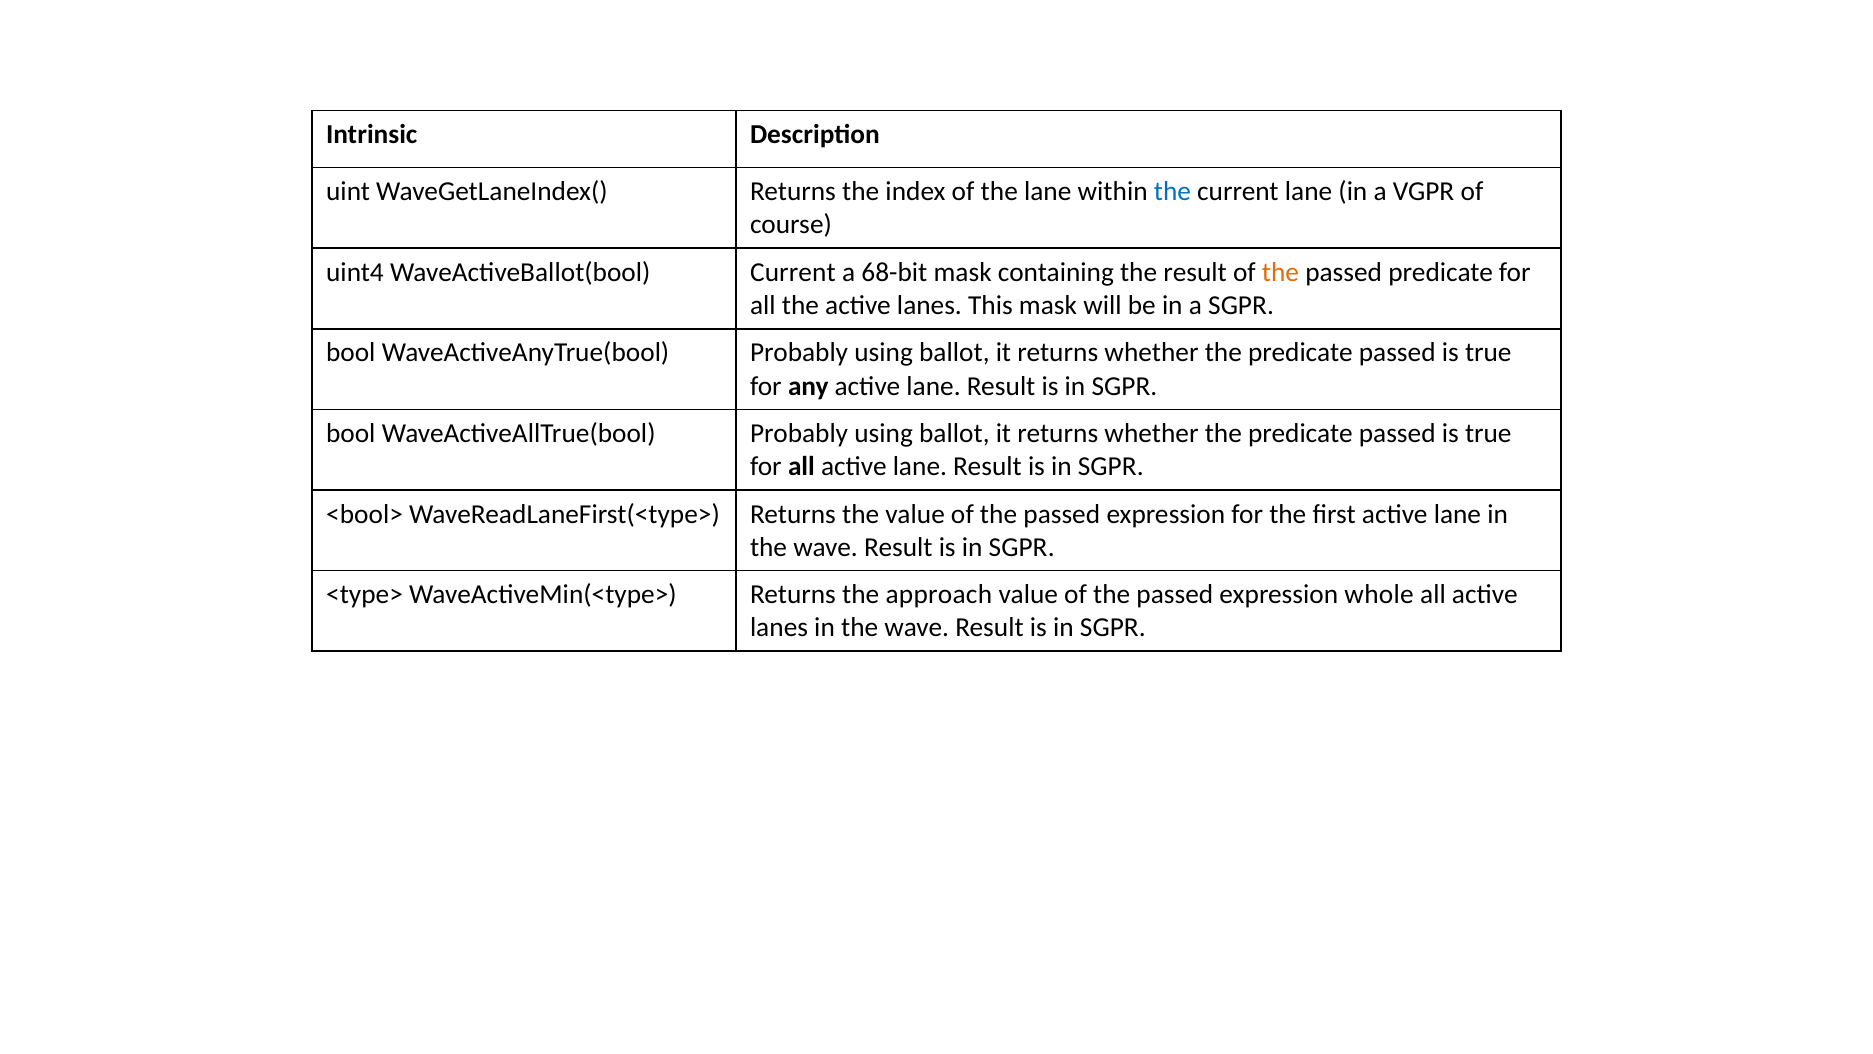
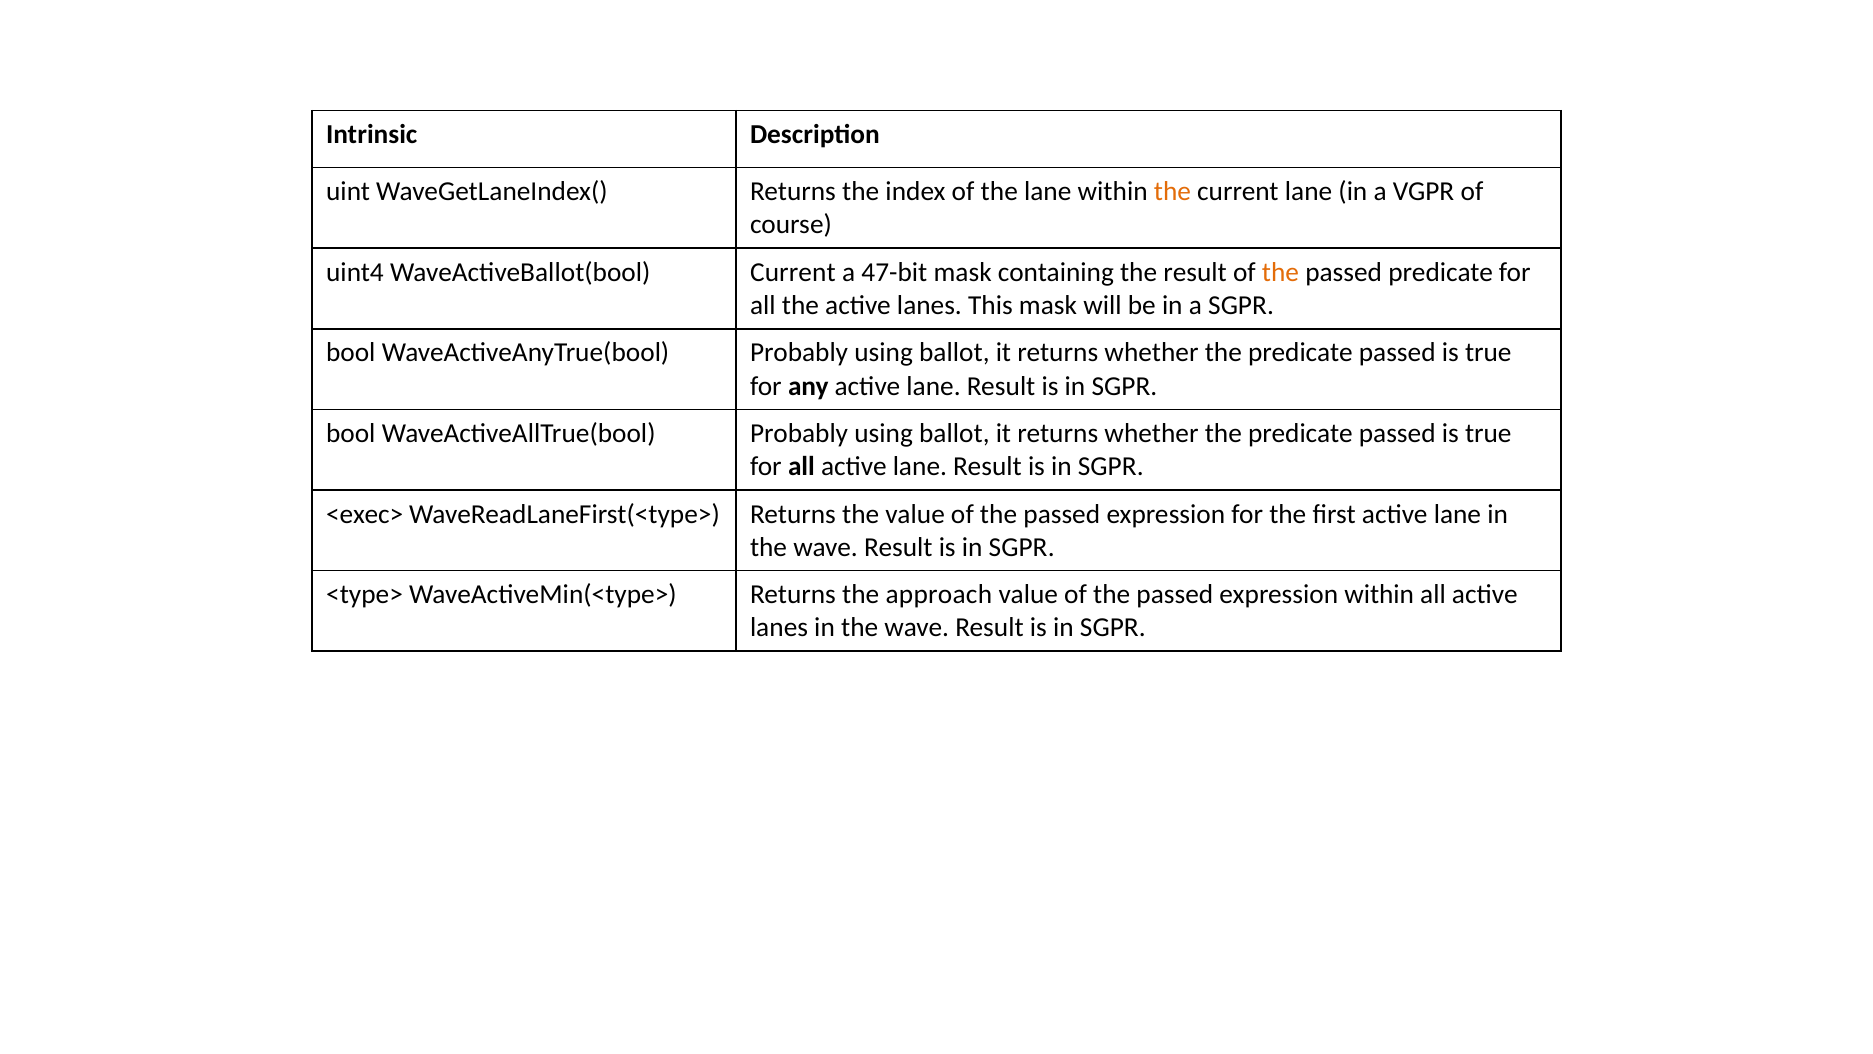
the colour: blue -> orange (1172, 192)
68-bit: 68-bit -> 47-bit (894, 272)
<bool>: <bool> -> <exec> (365, 514)
expression whole: whole -> within (1379, 594)
